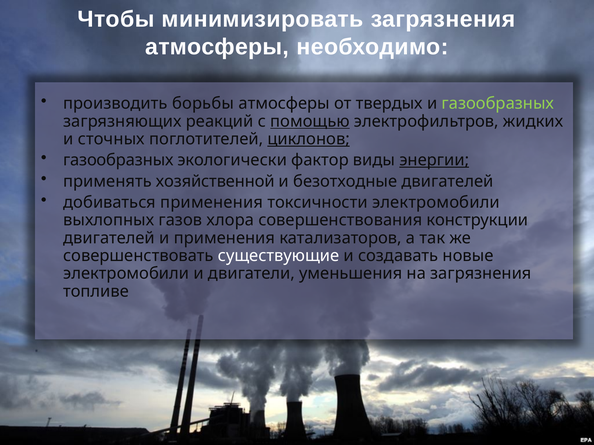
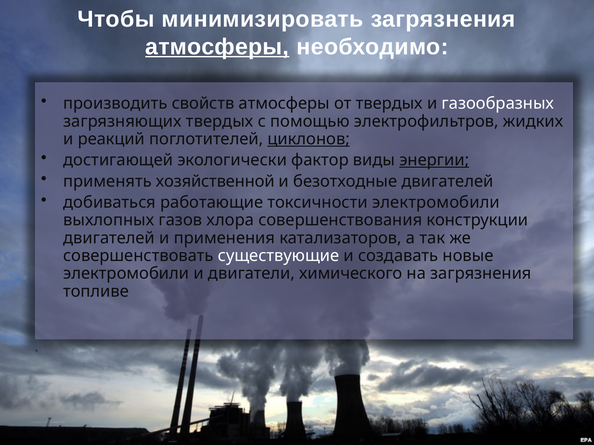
атмосферы underline: none -> present (217, 47)
борьбы: борьбы -> свойств (203, 104)
газообразных colour: light green -> white (498, 104)
загрязняющих реакций: реакций -> твердых (220, 121)
помощью underline: present -> none (310, 121)
сточных: сточных -> реакций (111, 139)
газообразных: газообразных -> достигающей (118, 160)
добиваться применения: применения -> работающие (212, 203)
уменьшения: уменьшения -> химического (351, 274)
